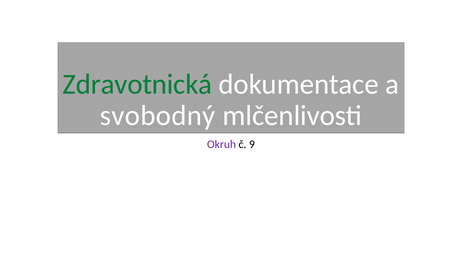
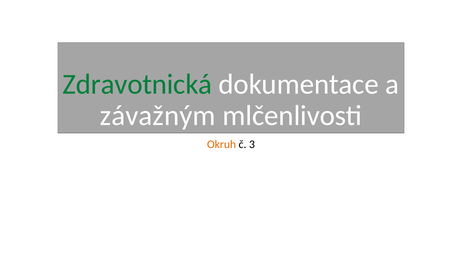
svobodný: svobodný -> závažným (158, 115)
Okruh colour: purple -> orange (222, 144)
9: 9 -> 3 (252, 144)
